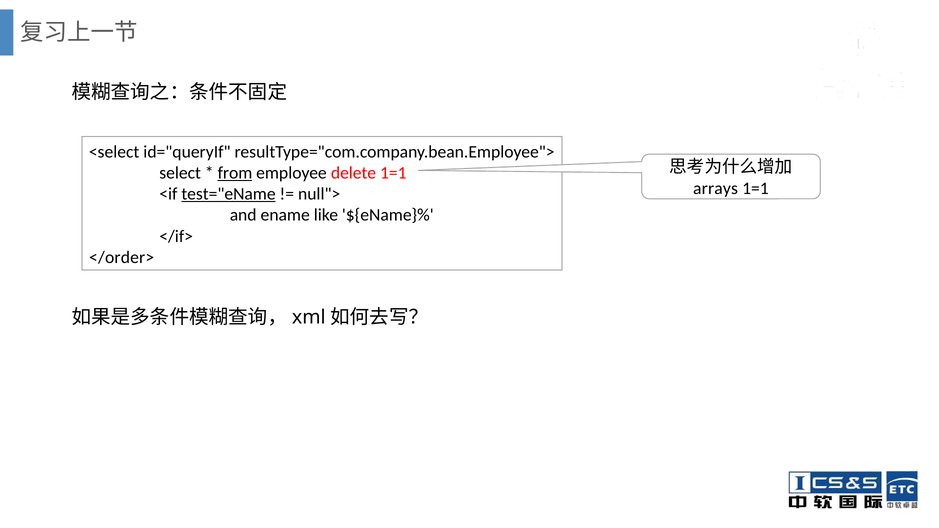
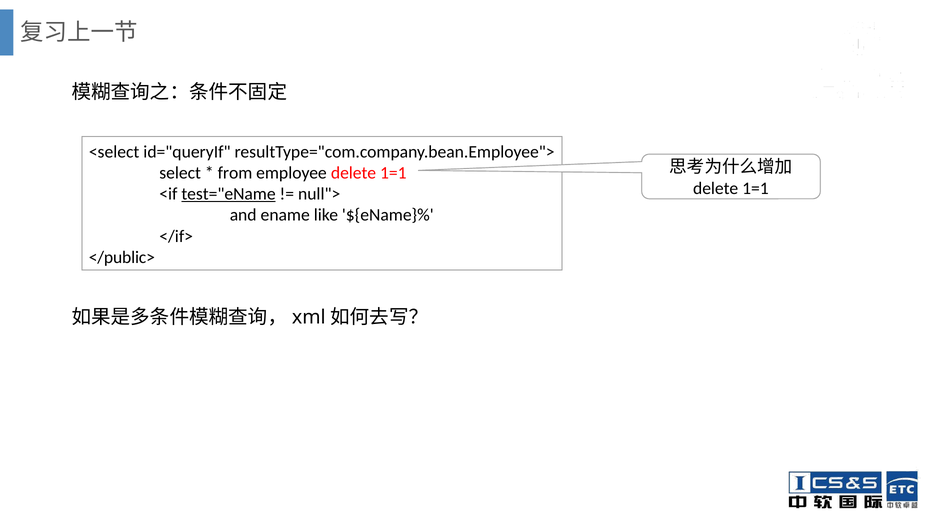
from underline: present -> none (235, 173)
arrays: arrays -> delete (716, 188)
</order>: </order> -> </public> (122, 257)
